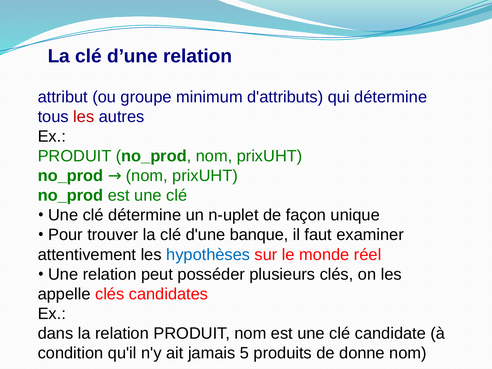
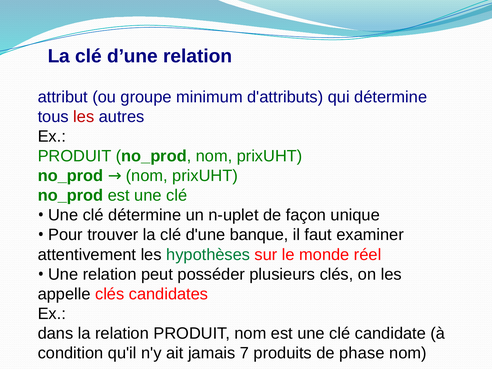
hypothèses colour: blue -> green (208, 255)
5: 5 -> 7 (244, 353)
donne: donne -> phase (362, 353)
